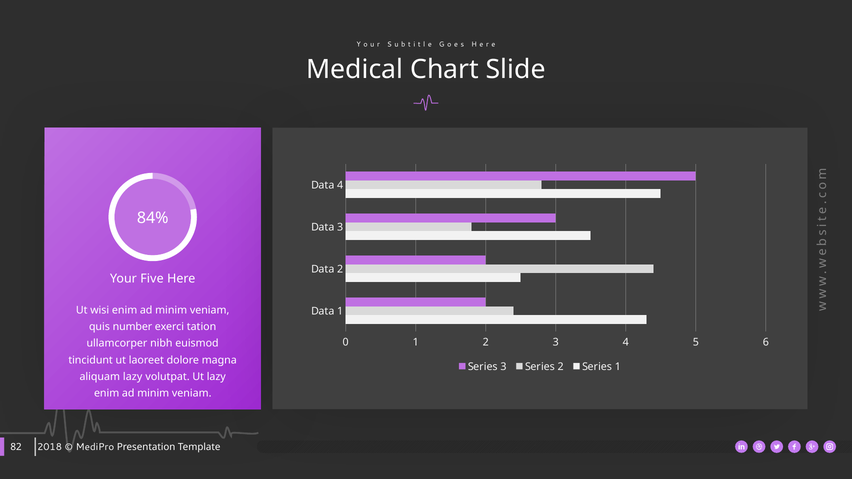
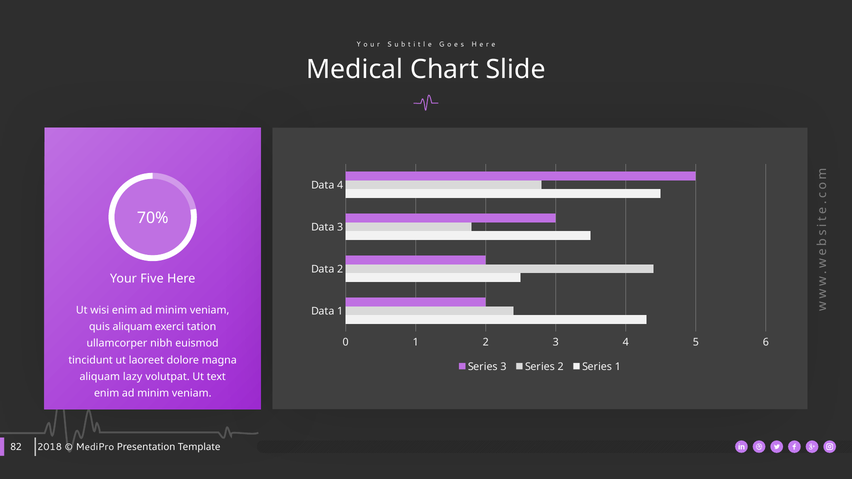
84%: 84% -> 70% (153, 218)
quis number: number -> aliquam (132, 327)
Ut lazy: lazy -> text (216, 377)
